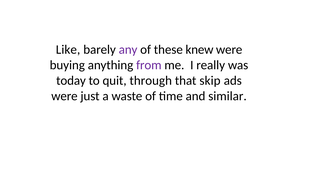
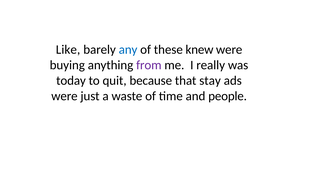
any colour: purple -> blue (128, 49)
through: through -> because (151, 80)
skip: skip -> stay (210, 80)
similar: similar -> people (228, 96)
